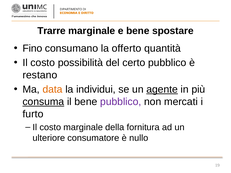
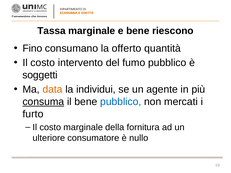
Trarre: Trarre -> Tassa (51, 31)
spostare: spostare -> riescono (173, 31)
possibilità: possibilità -> intervento (80, 63)
certo: certo -> fumo (134, 63)
restano: restano -> soggetti (40, 75)
agente underline: present -> none (162, 90)
pubblico colour: purple -> blue (121, 102)
